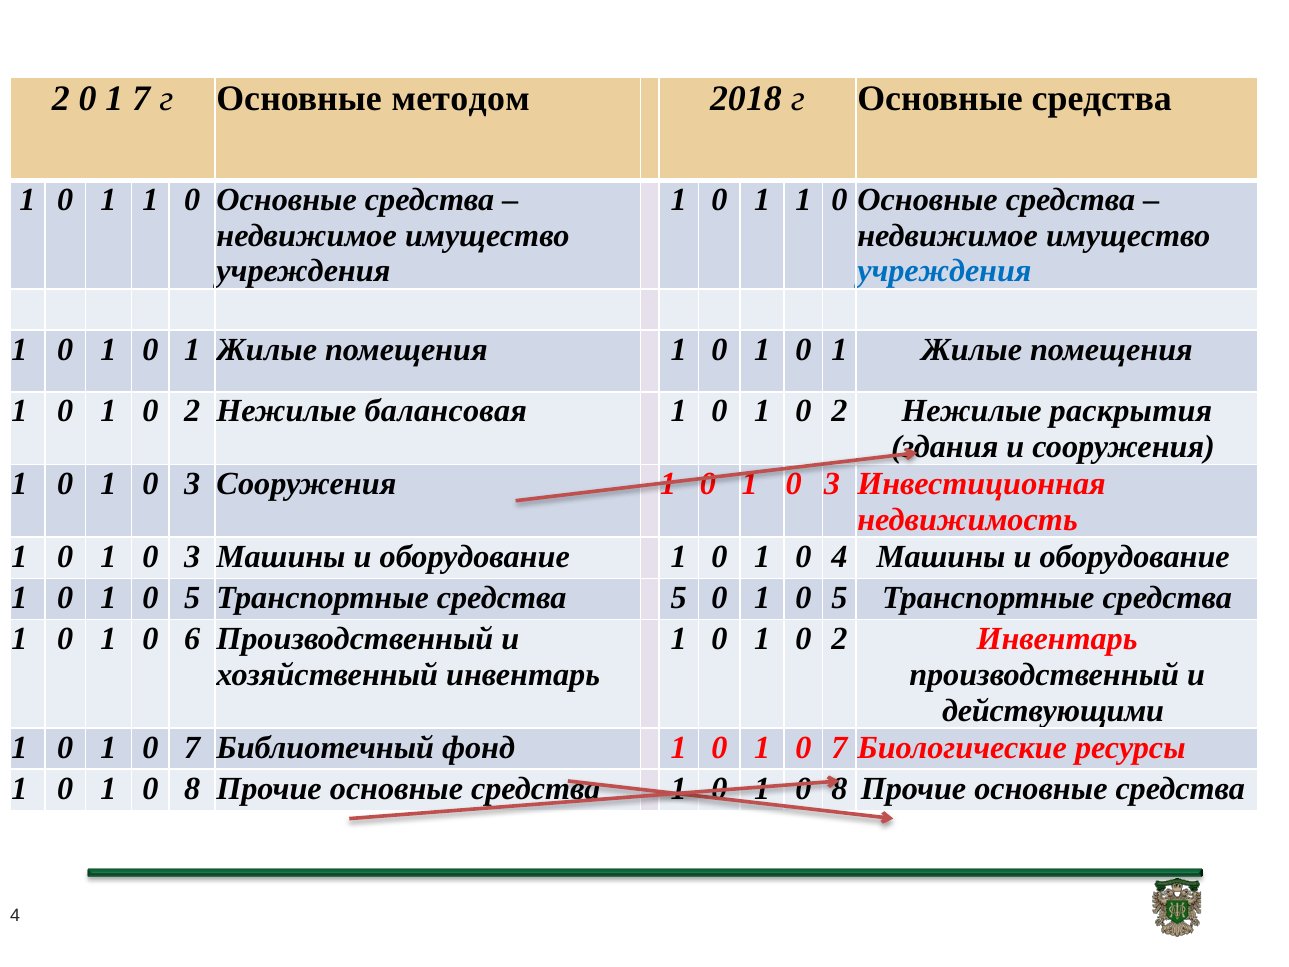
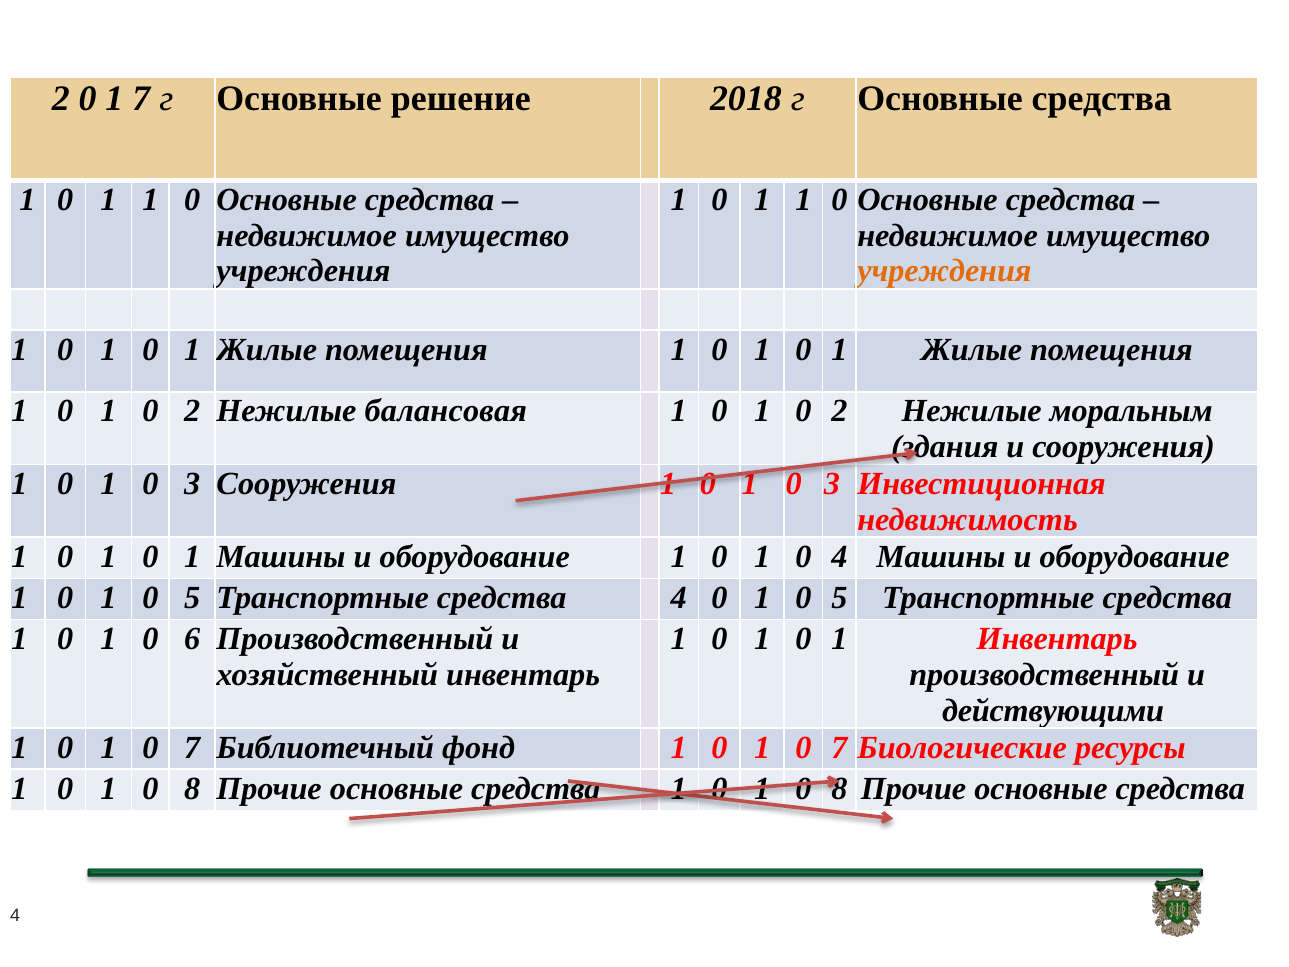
методом: методом -> решение (461, 99)
учреждения colour: blue -> orange (944, 271)
раскрытия: раскрытия -> моральным (1131, 411)
3: 3 -> 1 (192, 557)
Транспортные средства 5: 5 -> 4 (679, 598)
2: 2 -> 1 (839, 639)
